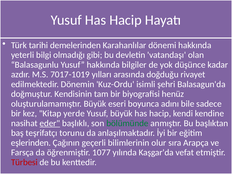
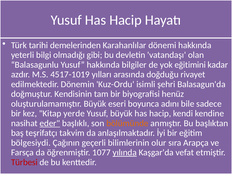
düşünce: düşünce -> eğitimini (190, 65)
7017-1019: 7017-1019 -> 4517-1019 (70, 75)
bölümünde colour: green -> orange (127, 123)
torunu: torunu -> takvim (72, 133)
eşlerinden: eşlerinden -> bölgesiydi (31, 143)
yılında underline: none -> present (125, 152)
